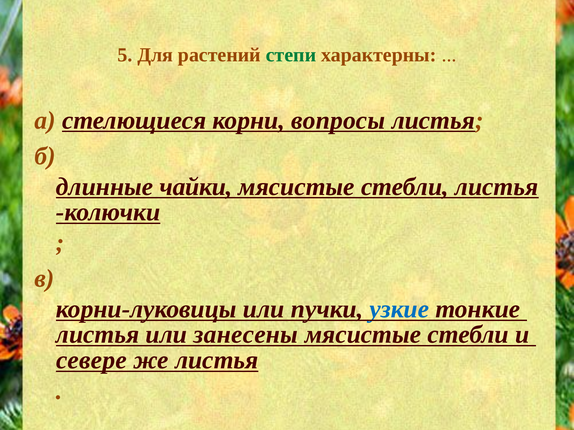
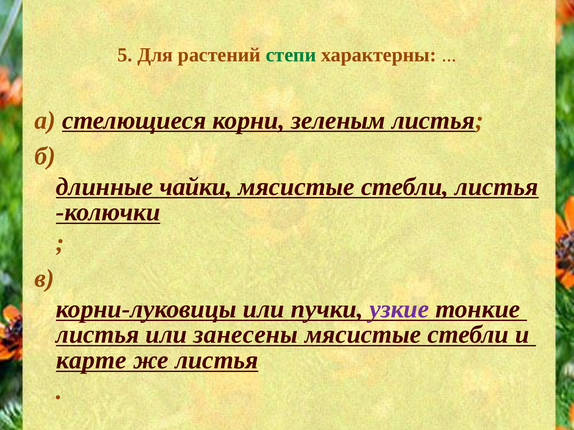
вопросы: вопросы -> зеленым (338, 120)
узкие colour: blue -> purple (399, 309)
севере: севере -> карте (91, 360)
